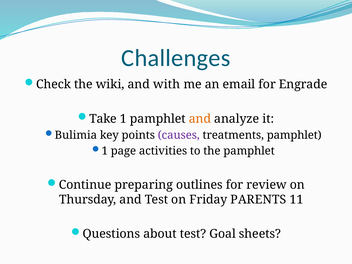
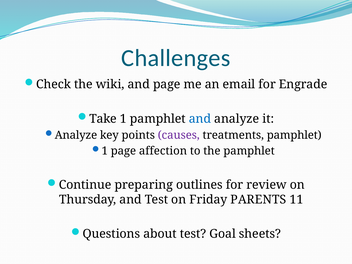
and with: with -> page (167, 84)
and colour: orange -> blue (200, 119)
Bulimia: Bulimia -> Analyze (76, 135)
activities: activities -> affection (163, 151)
